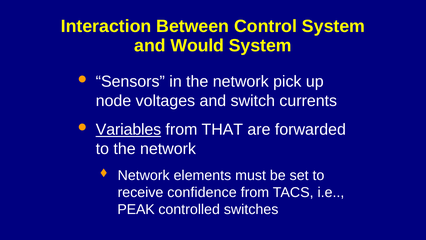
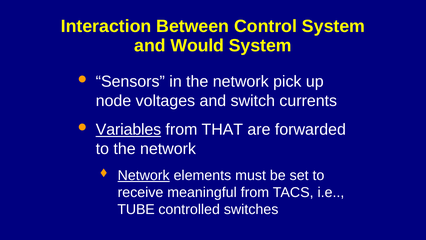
Network underline: none -> present (144, 175)
confidence: confidence -> meaningful (202, 192)
PEAK: PEAK -> TUBE (136, 209)
